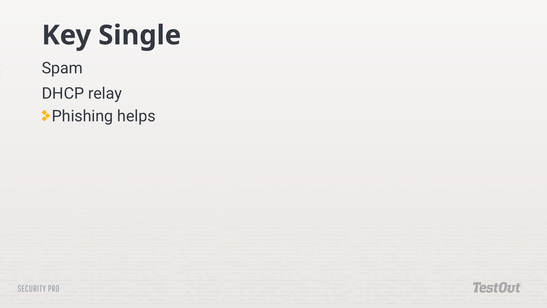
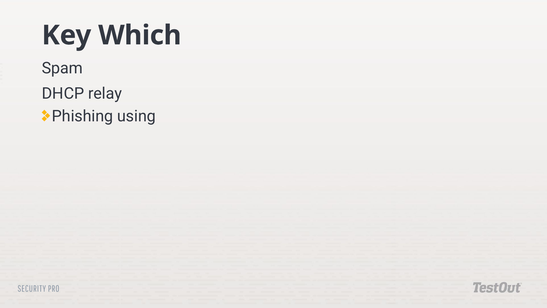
Single: Single -> Which (140, 35)
helps: helps -> using (137, 116)
